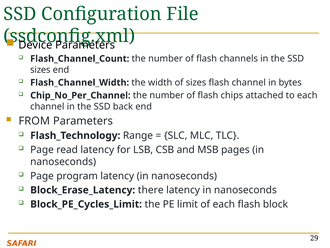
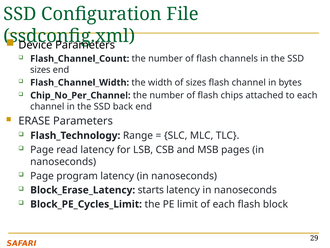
FROM: FROM -> ERASE (34, 121)
there: there -> starts (151, 190)
